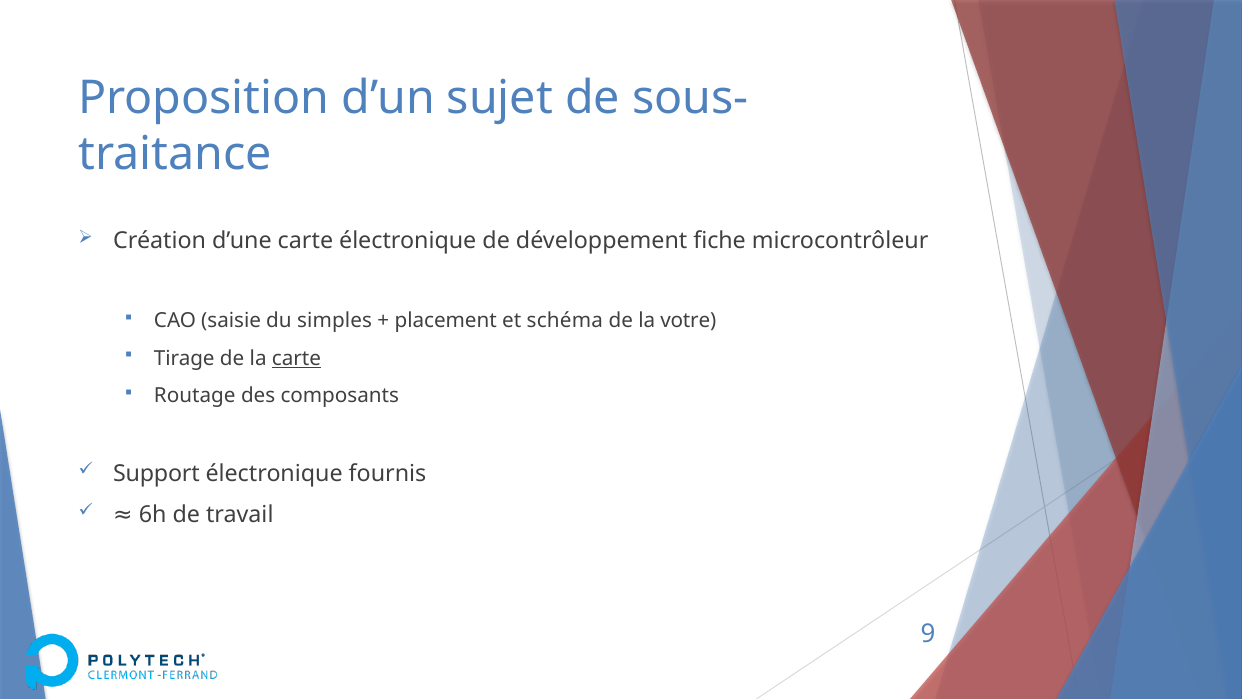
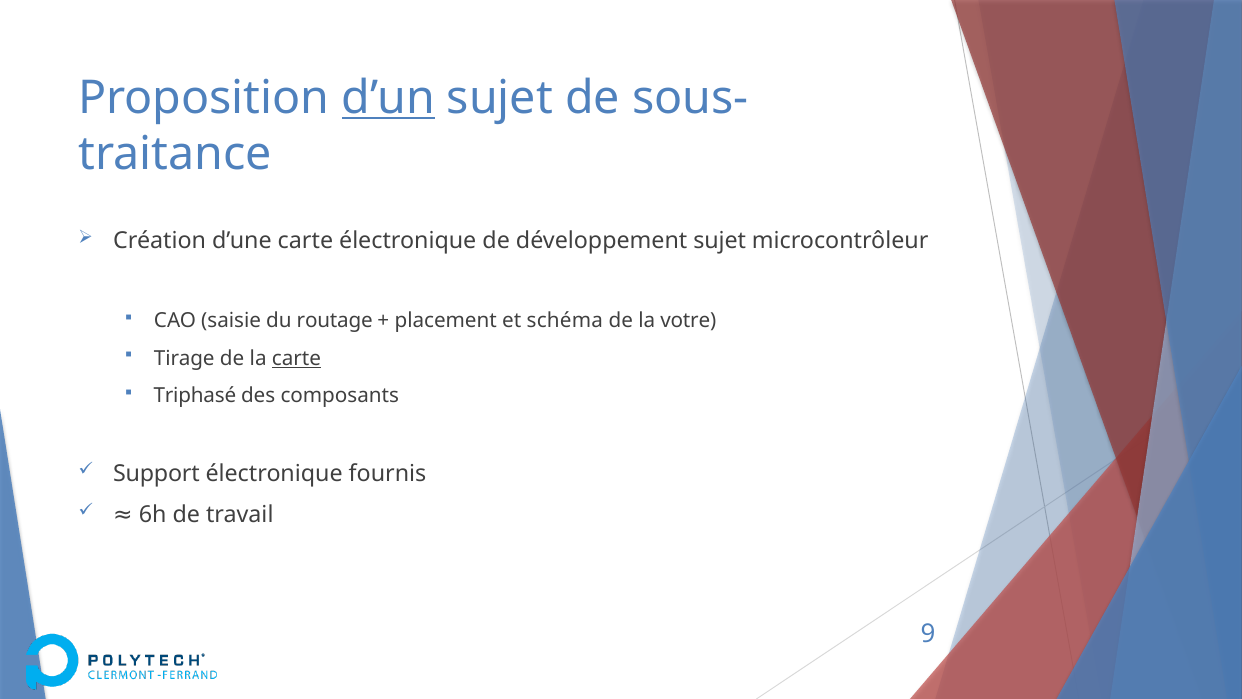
d’un underline: none -> present (388, 98)
développement fiche: fiche -> sujet (720, 240)
simples: simples -> routage (335, 320)
Routage: Routage -> Triphasé (195, 396)
